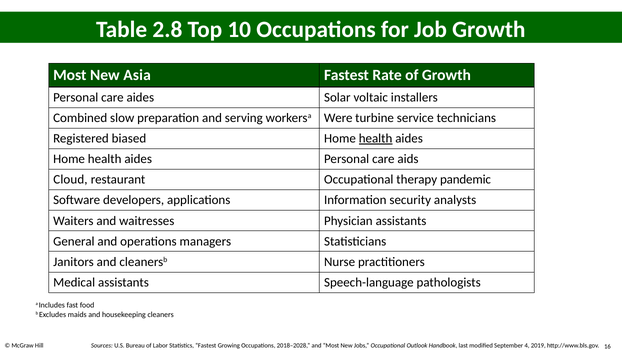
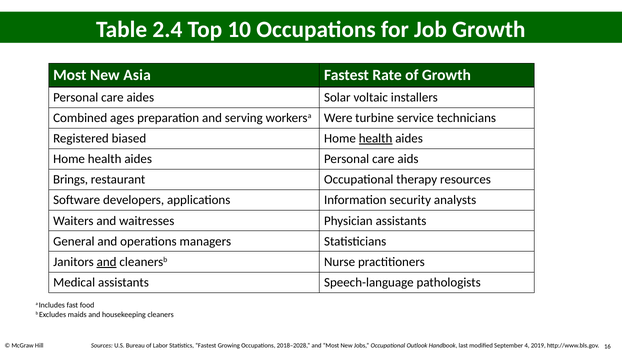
2.8: 2.8 -> 2.4 (167, 30)
slow: slow -> ages (122, 118)
Cloud: Cloud -> Brings (71, 180)
pandemic: pandemic -> resources (465, 180)
and underline: none -> present (107, 262)
